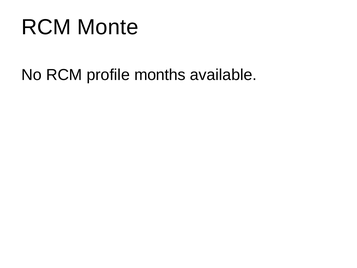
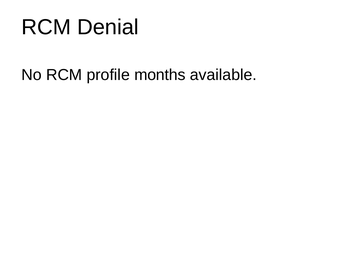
Monte: Monte -> Denial (108, 27)
